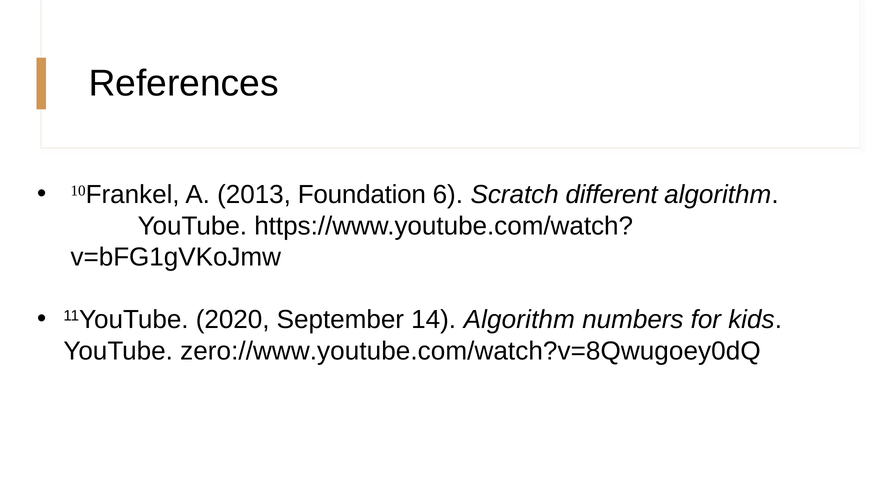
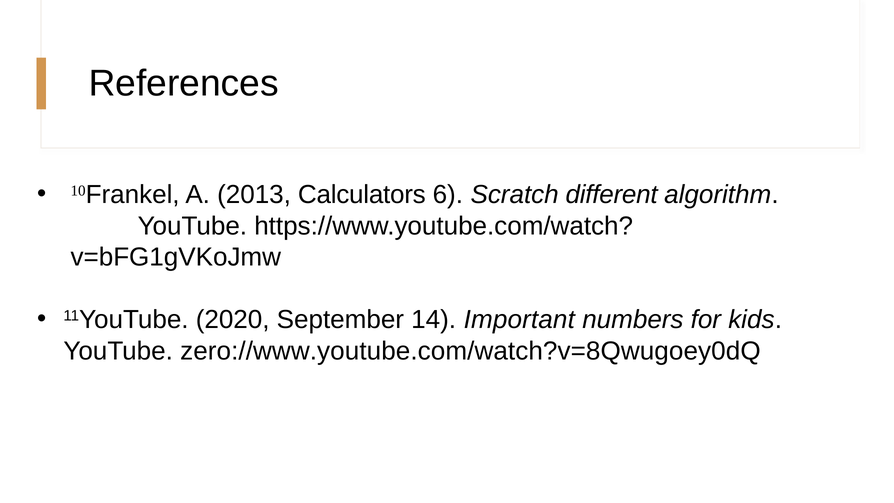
Foundation: Foundation -> Calculators (362, 195)
14 Algorithm: Algorithm -> Important (519, 320)
